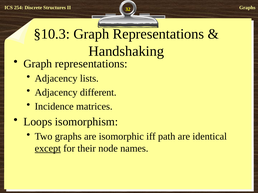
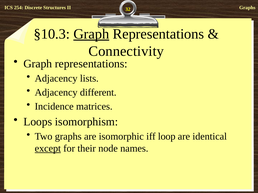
Graph underline: none -> present (91, 34)
Handshaking: Handshaking -> Connectivity (126, 51)
path: path -> loop (167, 137)
